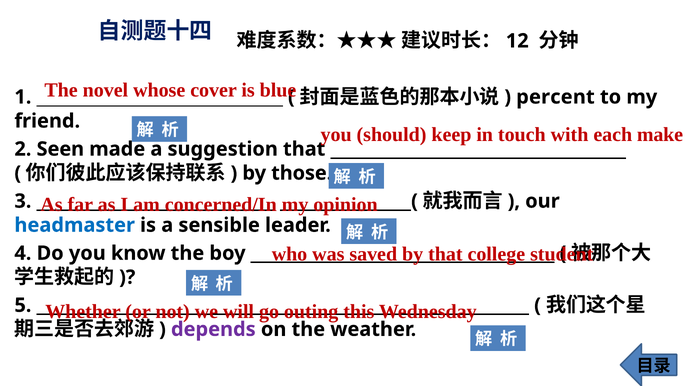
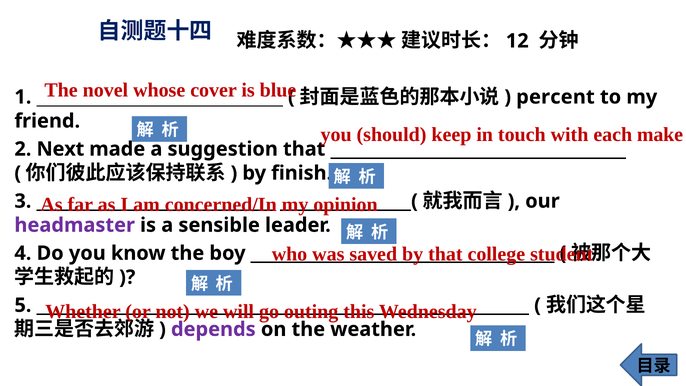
Seen: Seen -> Next (60, 149)
those: those -> finish (302, 173)
headmaster colour: blue -> purple (75, 225)
